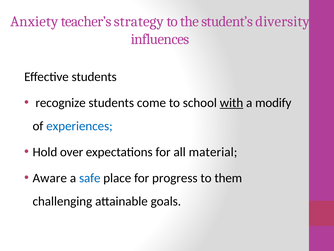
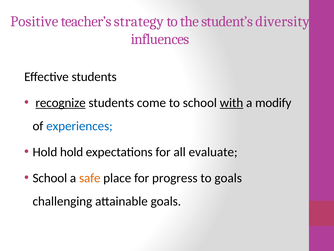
Anxiety: Anxiety -> Positive (34, 21)
recognize underline: none -> present (61, 103)
Hold over: over -> hold (72, 152)
material: material -> evaluate (213, 152)
Aware: Aware -> School (50, 178)
safe colour: blue -> orange (90, 178)
to them: them -> goals (228, 178)
